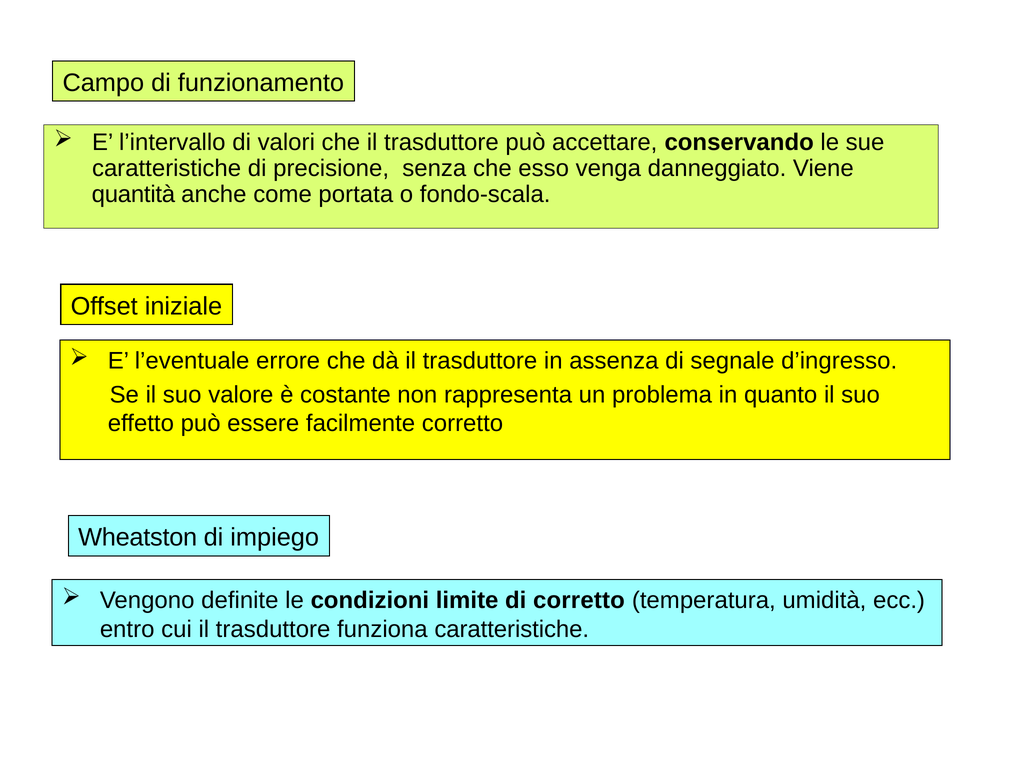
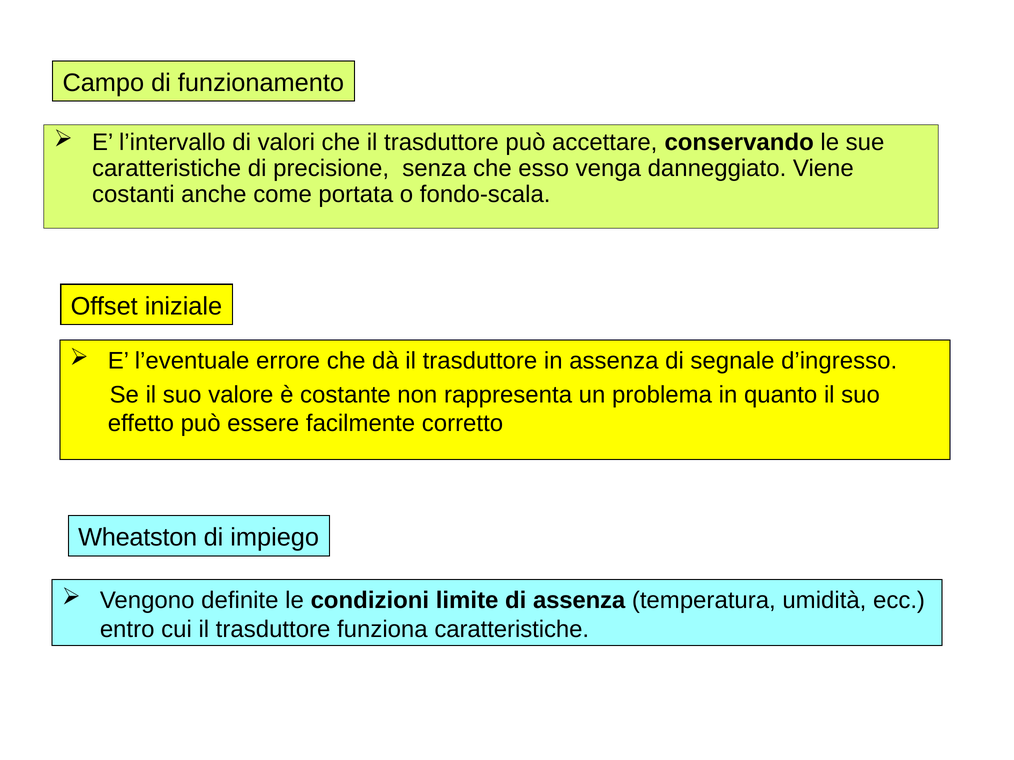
quantità: quantità -> costanti (133, 194)
di corretto: corretto -> assenza (579, 601)
